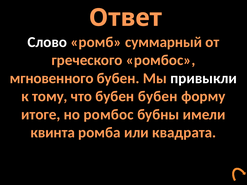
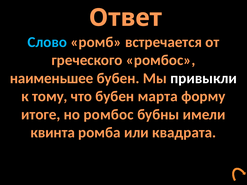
Слово colour: white -> light blue (47, 42)
суммарный: суммарный -> встречается (164, 42)
мгновенного: мгновенного -> наименьшее (52, 78)
бубен бубен: бубен -> марта (158, 97)
